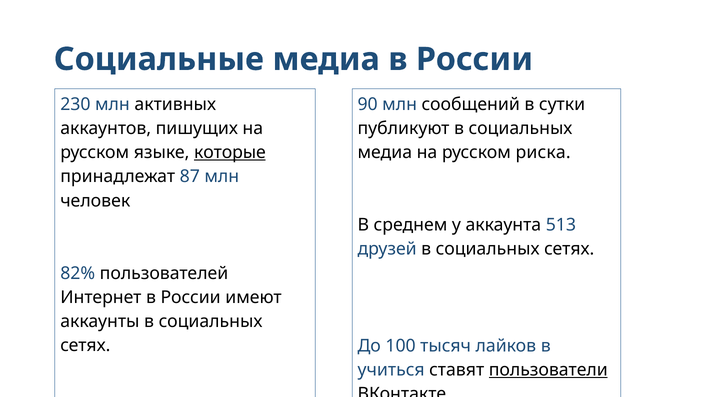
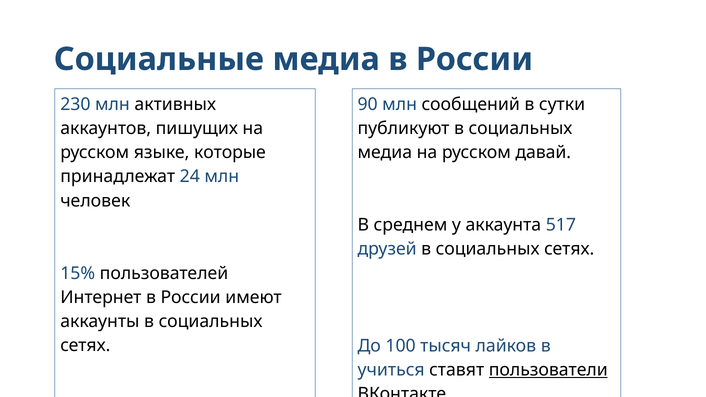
которые underline: present -> none (230, 153)
риска: риска -> давай (543, 153)
87: 87 -> 24 (190, 177)
513: 513 -> 517 (561, 225)
82%: 82% -> 15% (78, 273)
